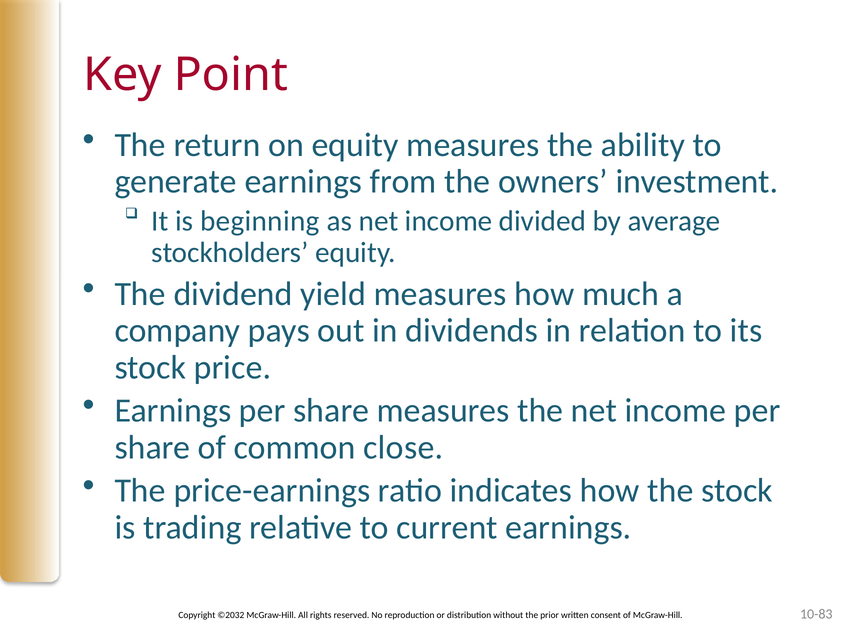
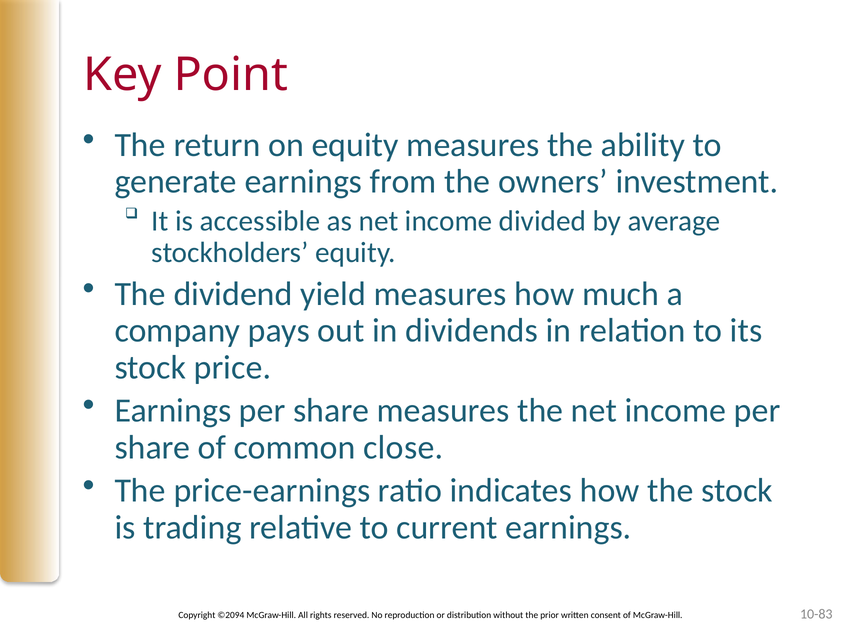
beginning: beginning -> accessible (260, 221)
©2032: ©2032 -> ©2094 (231, 616)
